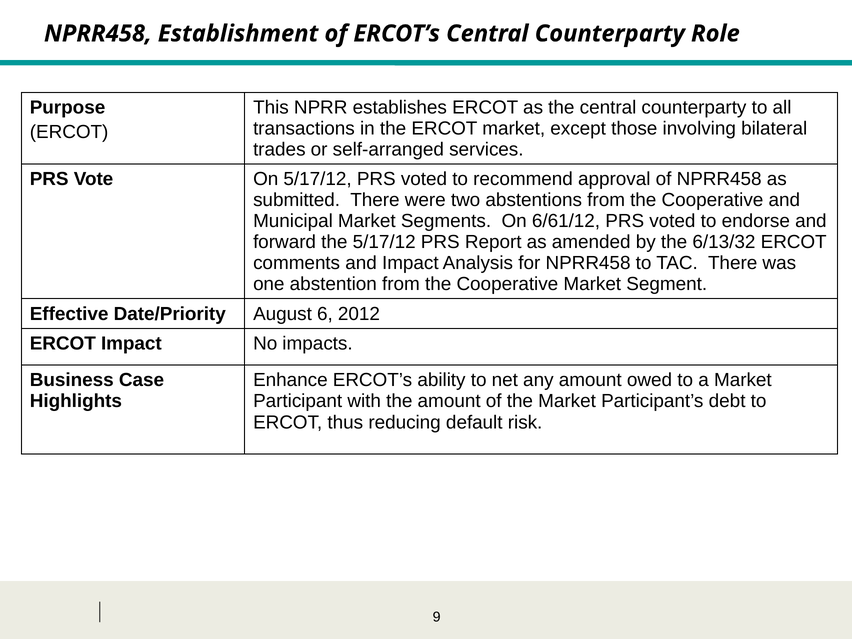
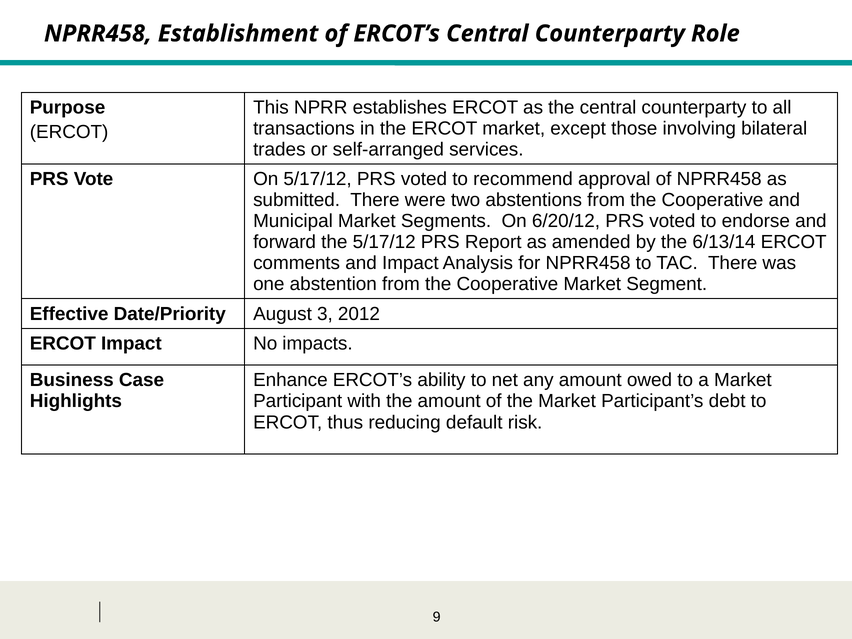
6/61/12: 6/61/12 -> 6/20/12 (566, 221)
6/13/32: 6/13/32 -> 6/13/14 (724, 242)
6: 6 -> 3 (325, 314)
